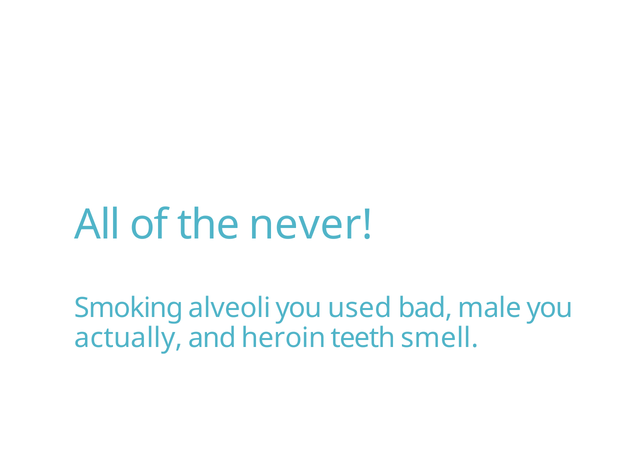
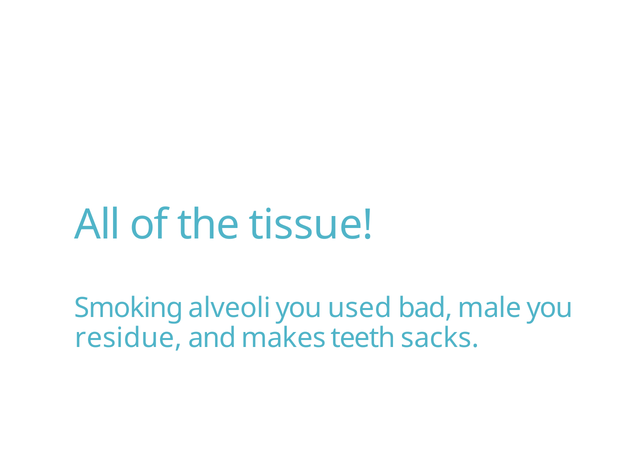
never: never -> tissue (311, 225)
actually: actually -> residue (129, 338)
heroin: heroin -> makes (284, 338)
smell: smell -> sacks (440, 338)
